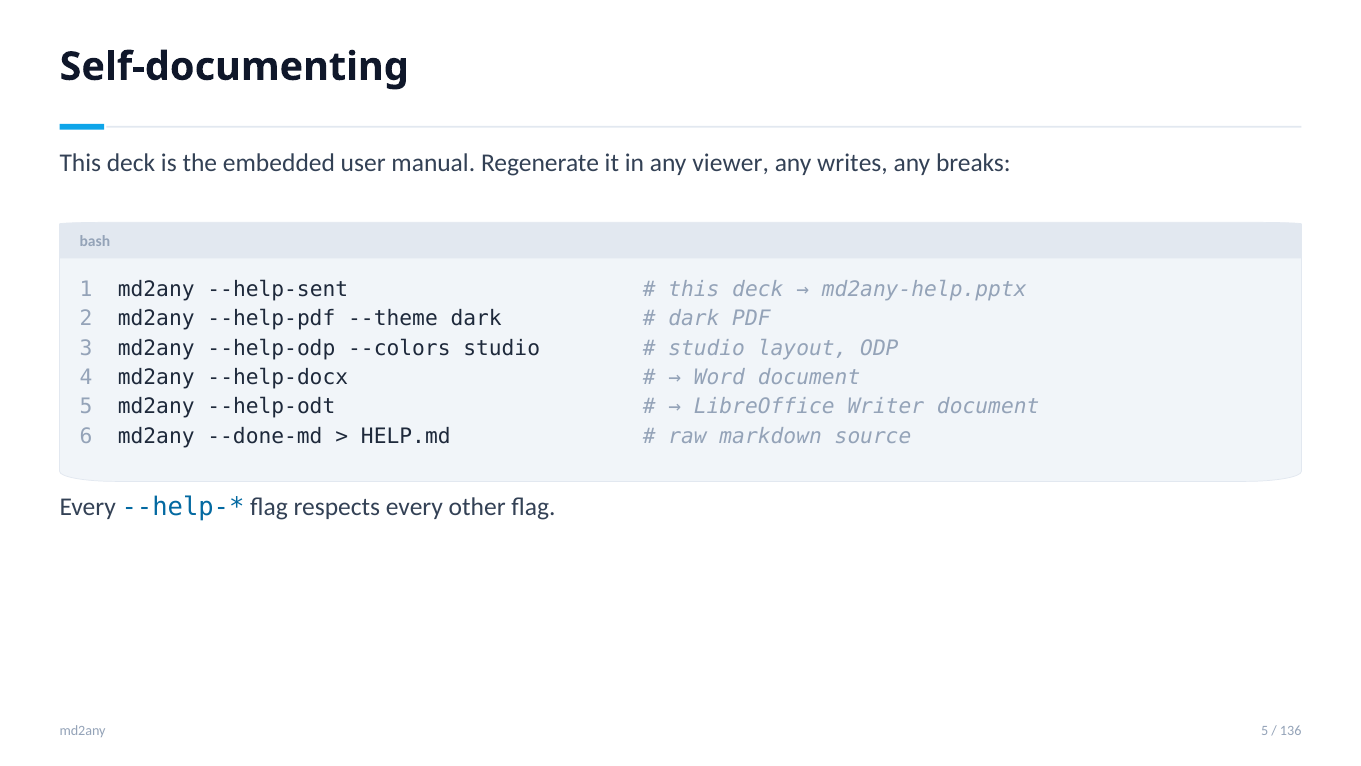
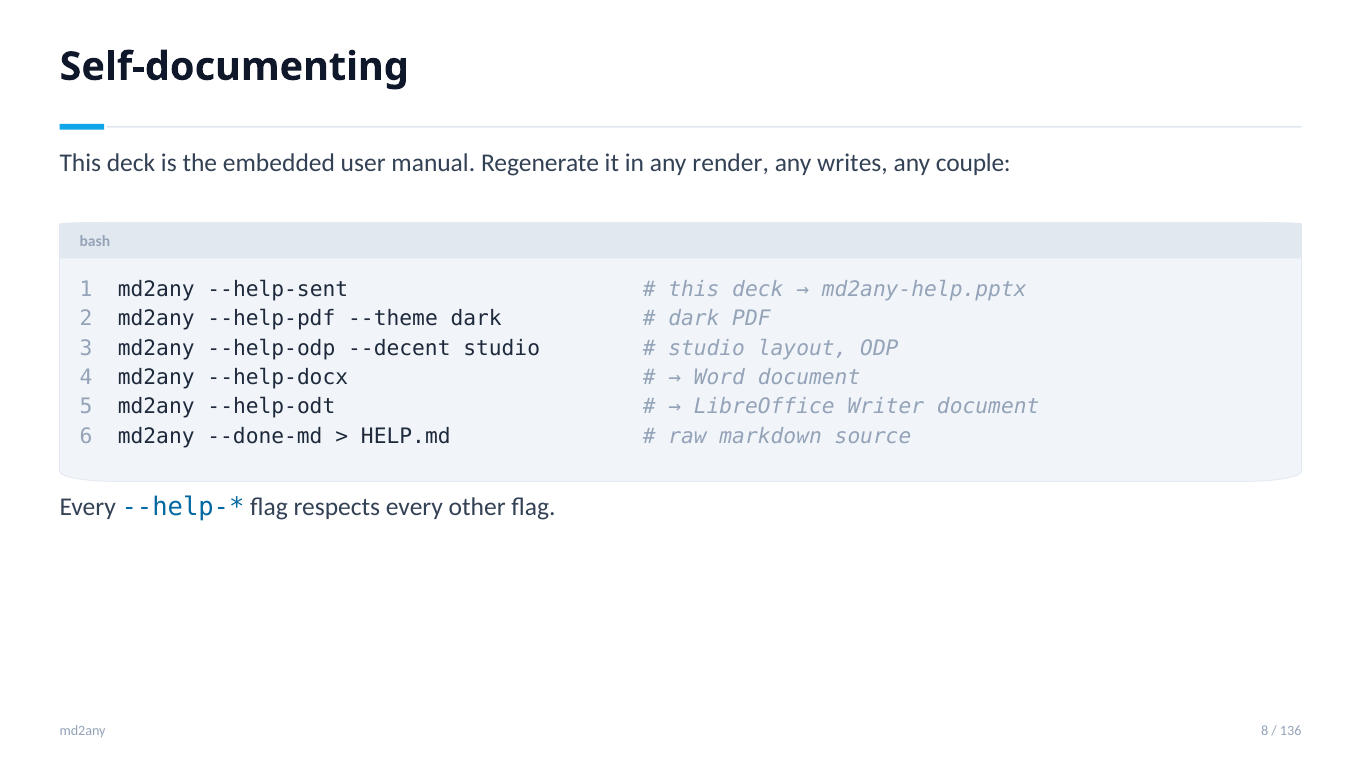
viewer: viewer -> render (731, 163)
breaks: breaks -> couple (973, 163)
--colors: --colors -> --decent (399, 348)
md2any 5: 5 -> 8 (1265, 730)
